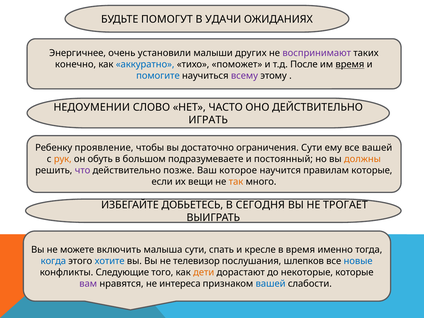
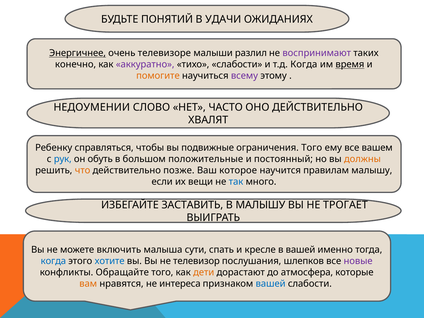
ПОМОГУТ: ПОМОГУТ -> ПОНЯТИЙ (167, 19)
Энергичнее underline: none -> present (78, 53)
установили: установили -> телевизоре (164, 53)
других: других -> разлил (251, 53)
аккуратно colour: blue -> purple (145, 64)
тихо поможет: поможет -> слабости (237, 64)
т.д После: После -> Когда (304, 64)
помогите colour: blue -> orange (158, 76)
ИГРАТЬ: ИГРАТЬ -> ХВАЛЯТ (208, 120)
проявление: проявление -> справляться (104, 148)
достаточно: достаточно -> подвижные (208, 148)
ограничения Сути: Сути -> Того (312, 148)
все вашей: вашей -> вашем (377, 148)
рук colour: orange -> blue (63, 159)
подразумеваете: подразумеваете -> положительные (206, 159)
что colour: purple -> orange (83, 170)
правилам которые: которые -> малышу (372, 170)
так colour: orange -> blue (236, 182)
ДОБЬЕТЕСЬ: ДОБЬЕТЕСЬ -> ЗАСТАВИТЬ (192, 205)
В СЕГОДНЯ: СЕГОДНЯ -> МАЛЫШУ (260, 205)
в время: время -> вашей (301, 250)
новые colour: blue -> purple (358, 261)
Следующие: Следующие -> Обращайте (122, 272)
некоторые: некоторые -> атмосфера (307, 272)
вам colour: purple -> orange (88, 284)
